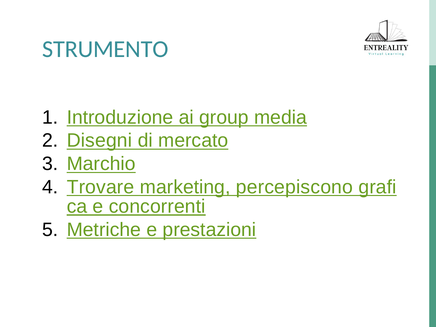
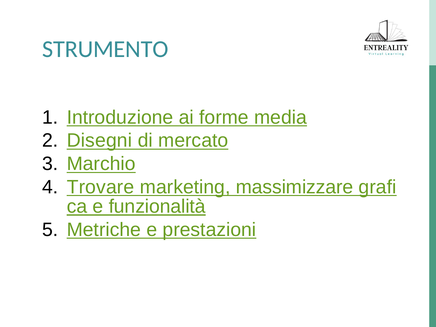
group: group -> forme (224, 117)
percepiscono: percepiscono -> massimizzare (295, 187)
concorrenti: concorrenti -> funzionalità (157, 206)
